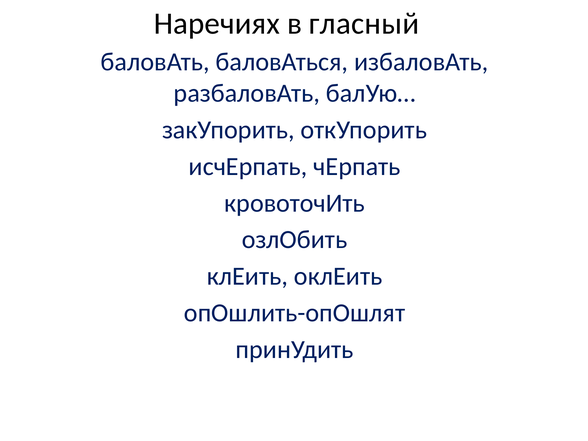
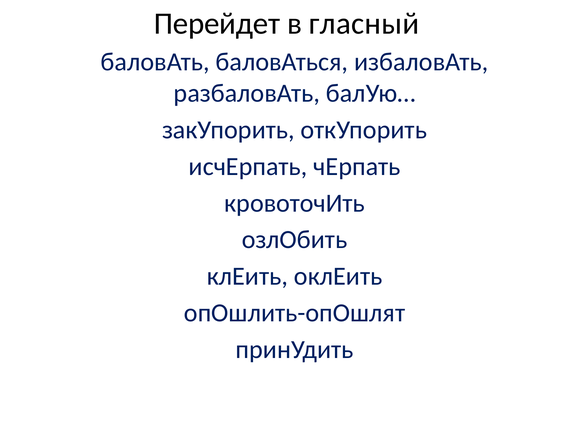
Наречиях: Наречиях -> Перейдет (217, 24)
